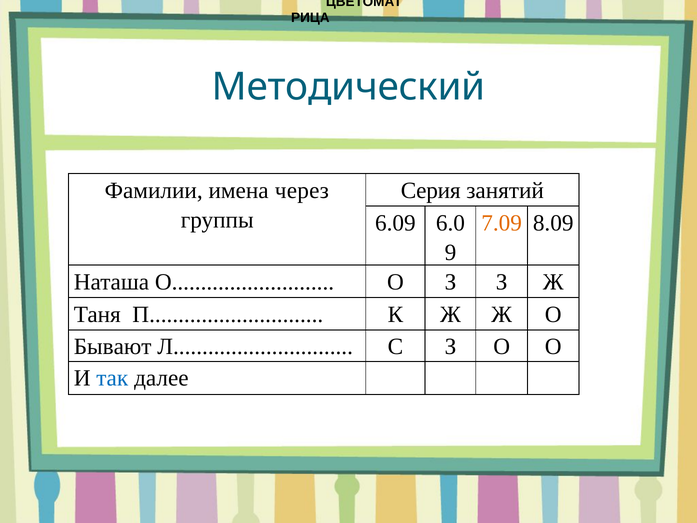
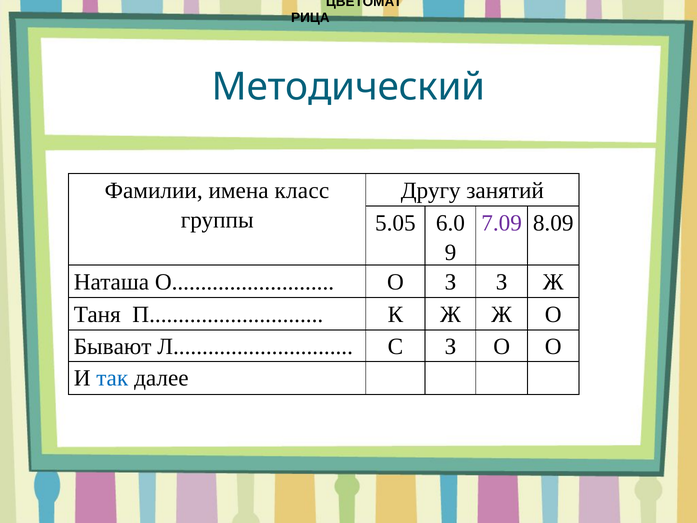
через: через -> класс (302, 190)
Серия: Серия -> Другу (431, 190)
6.09: 6.09 -> 5.05 (395, 223)
7.09 colour: orange -> purple (502, 223)
